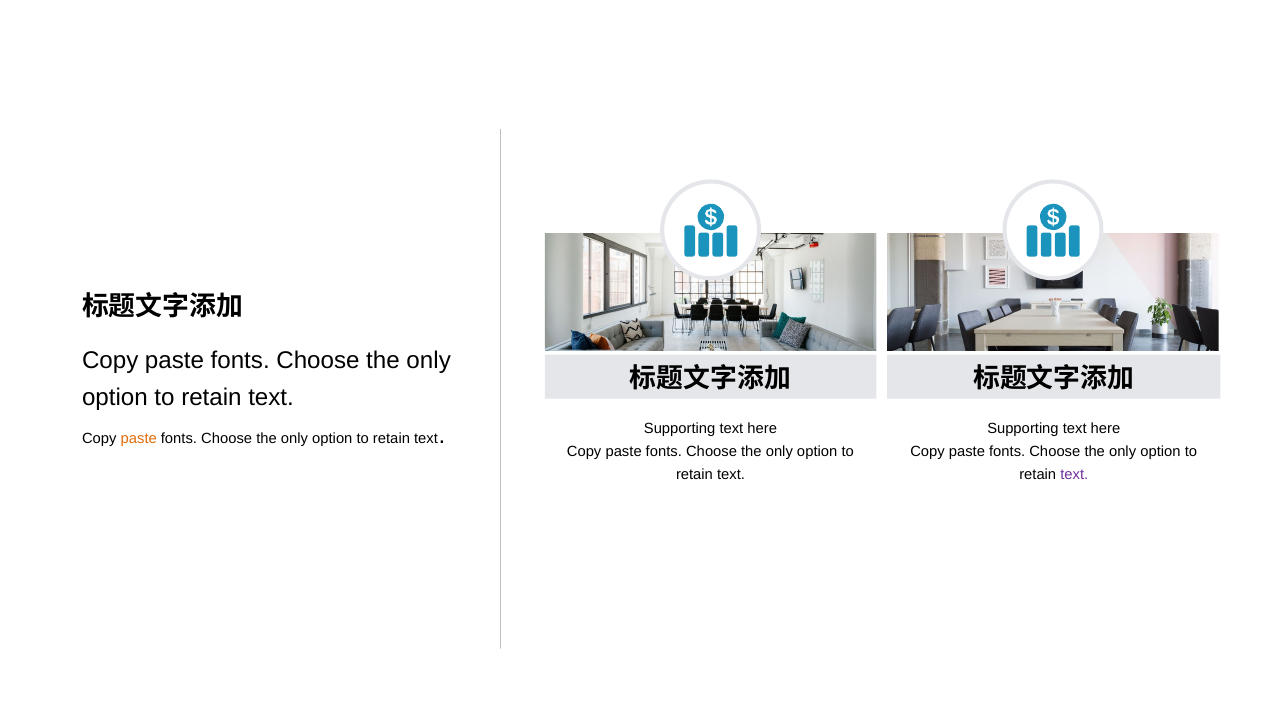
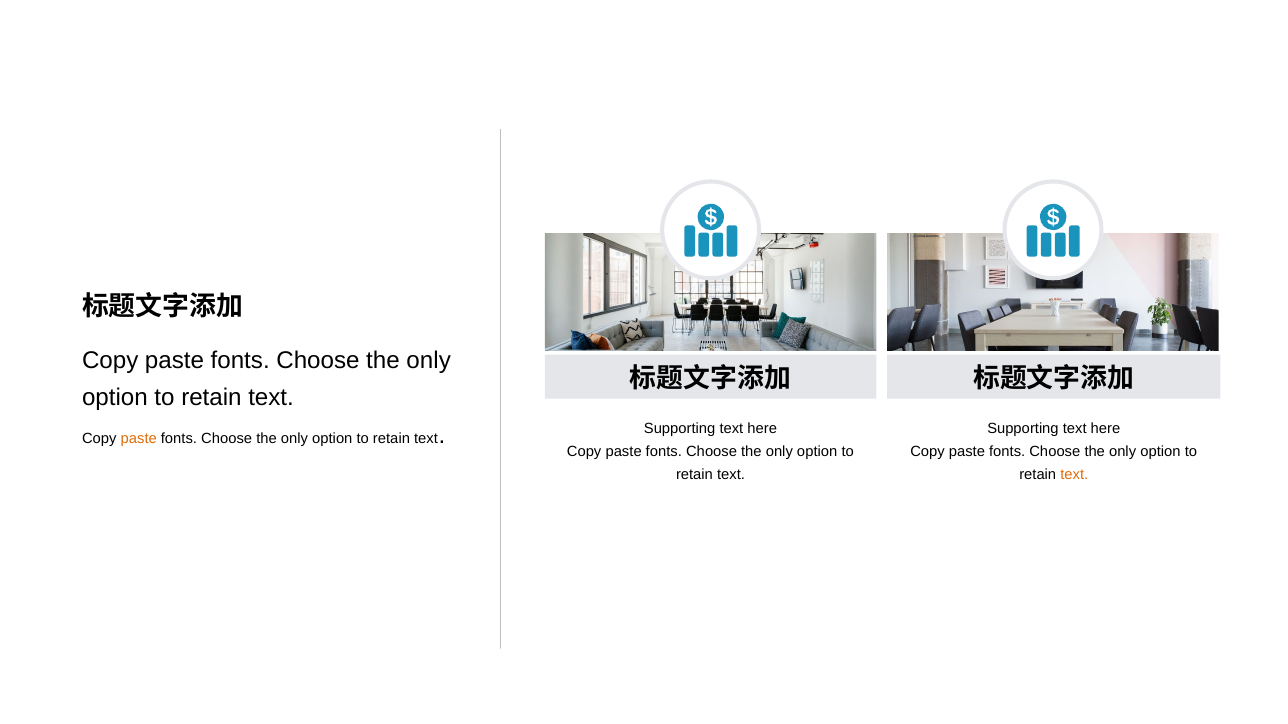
text colour: purple -> orange (1074, 475)
